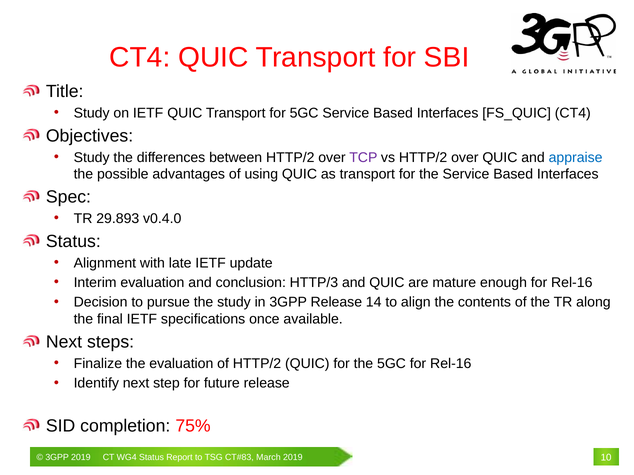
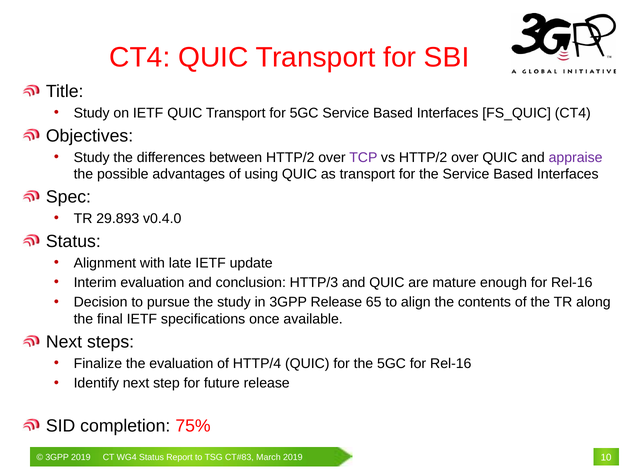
appraise colour: blue -> purple (576, 158)
14: 14 -> 65 (374, 303)
of HTTP/2: HTTP/2 -> HTTP/4 (257, 364)
